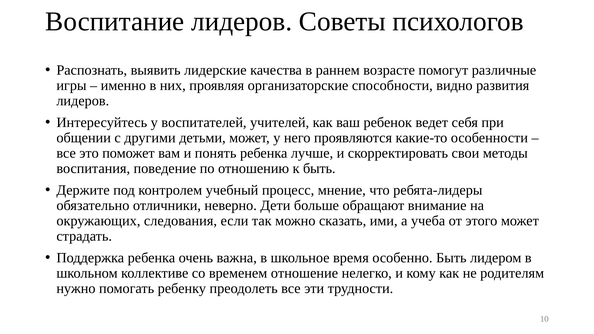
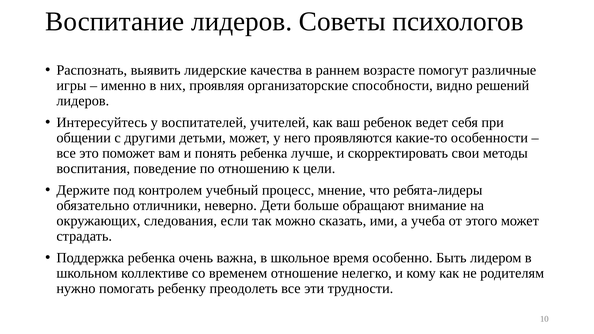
развития: развития -> решений (503, 86)
к быть: быть -> цели (319, 169)
